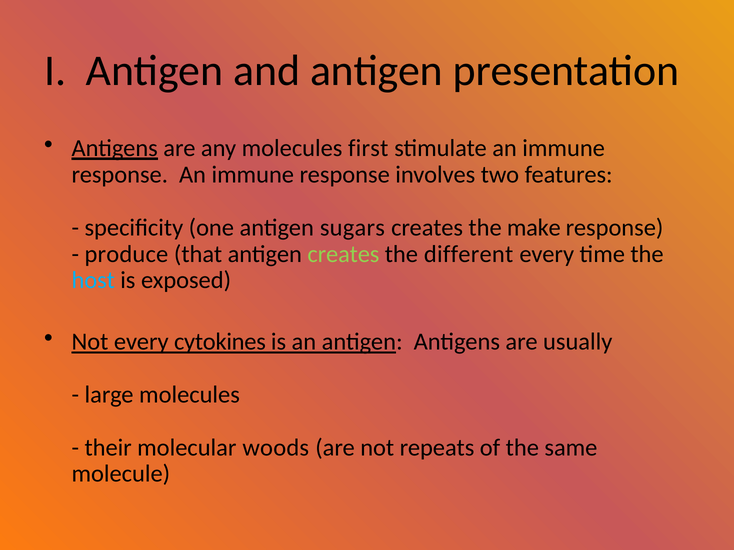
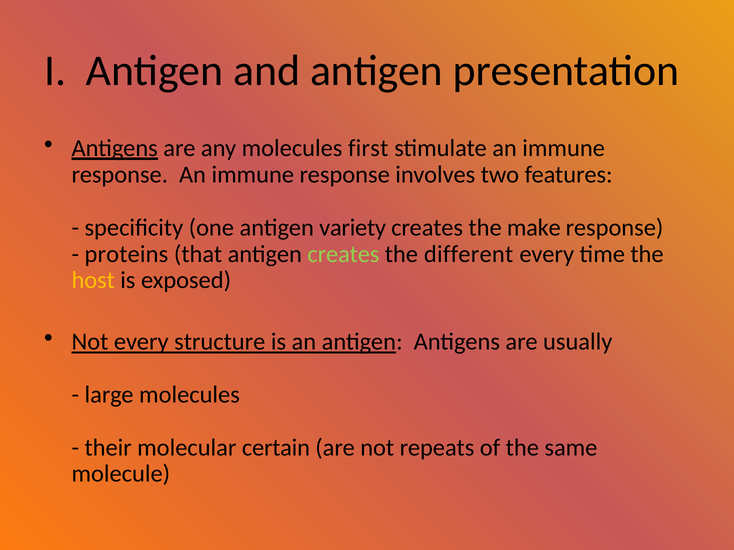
sugars: sugars -> variety (353, 228)
produce: produce -> proteins (126, 254)
host colour: light blue -> yellow (93, 281)
cytokines: cytokines -> structure (220, 342)
woods: woods -> certain (276, 448)
